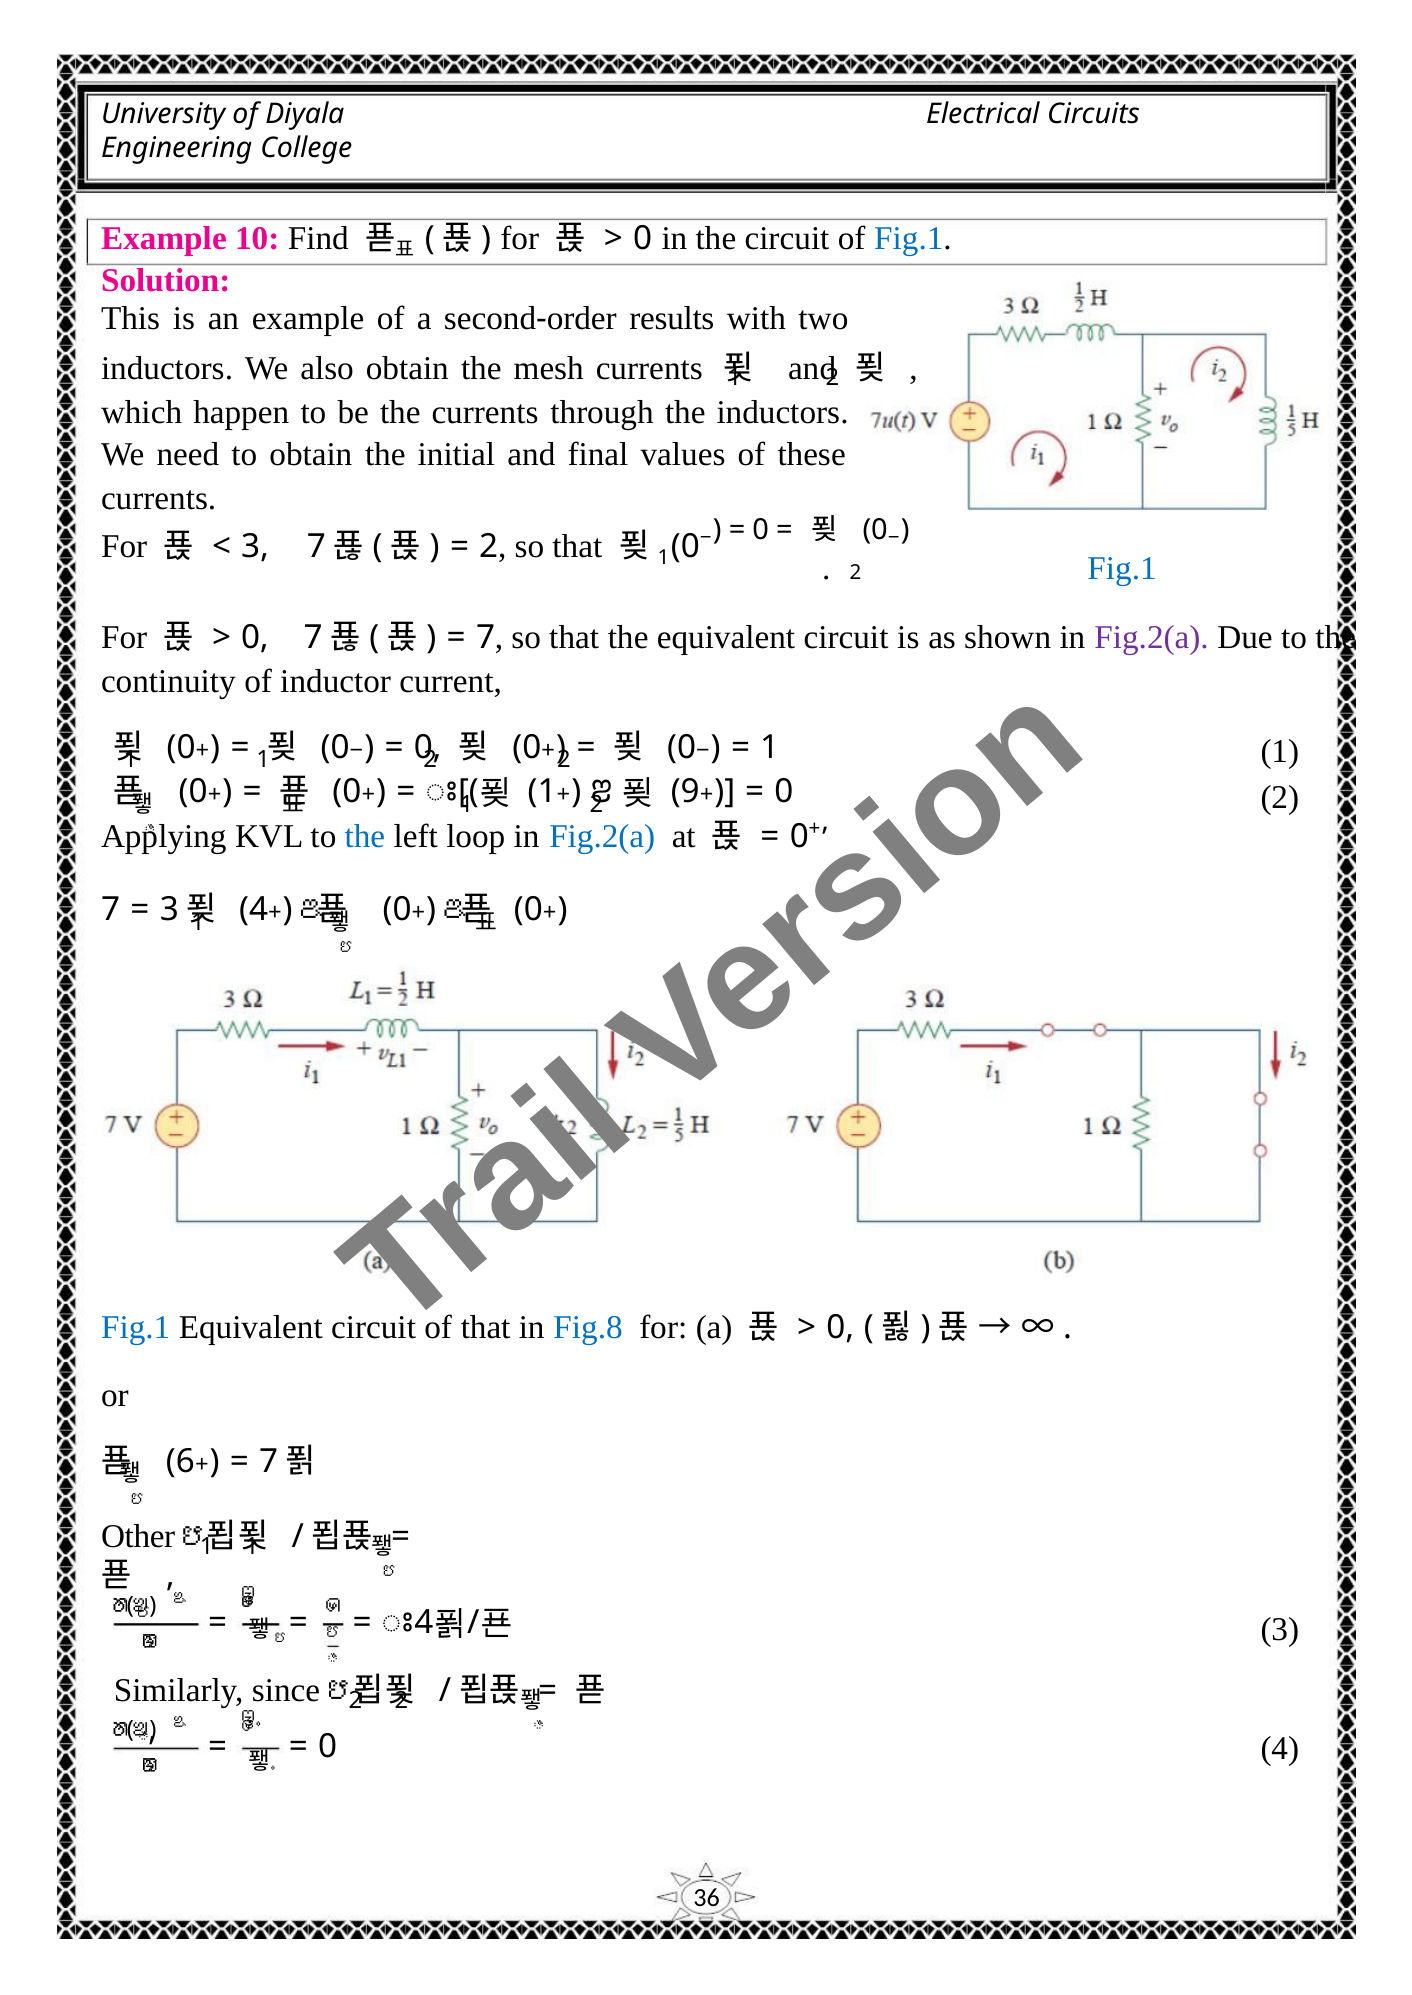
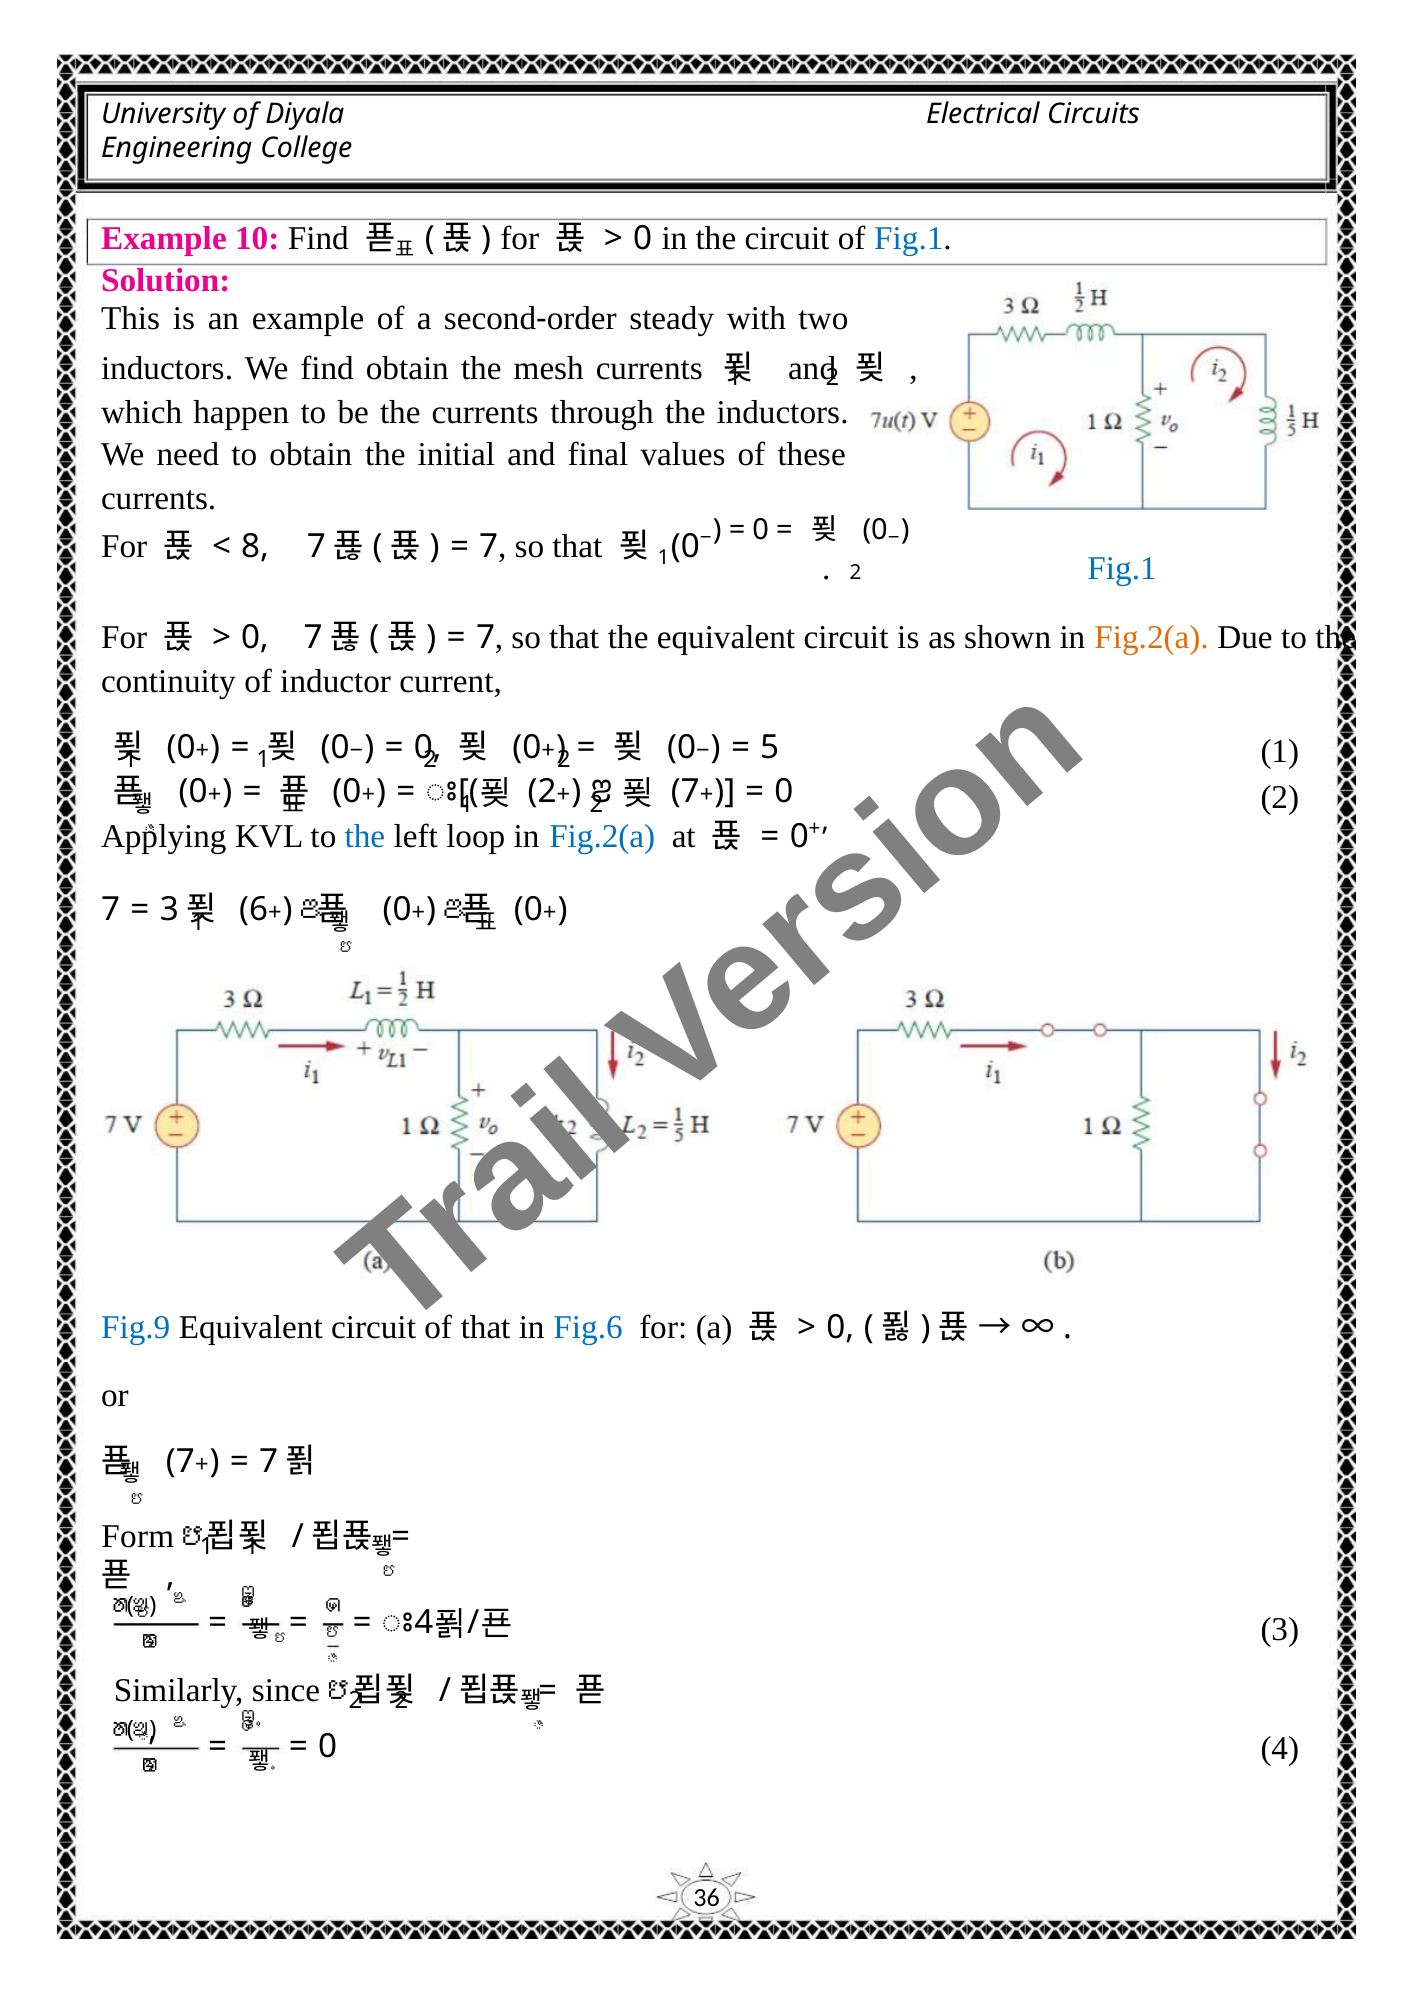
results: results -> steady (672, 319)
We also: also -> find (327, 369)
3: 3 -> 8 (255, 547)
2: 2 -> 7 (489, 547)
Fig.2(a colour: purple -> orange (1152, 637)
1: 1 -> 5 (770, 748)
1: 1 -> 2 (542, 792)
9: 9 -> 7 (685, 792)
4: 4 -> 6 (254, 910)
Fig.1: Fig.1 -> Fig.9 (136, 1328)
Fig.8: Fig.8 -> Fig.6 (588, 1328)
6: 6 -> 7 (180, 1462)
Other: Other -> Form (138, 1538)
